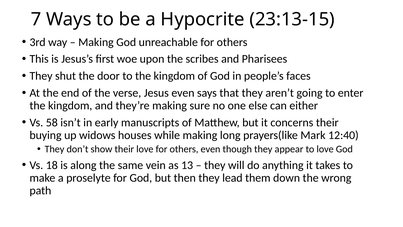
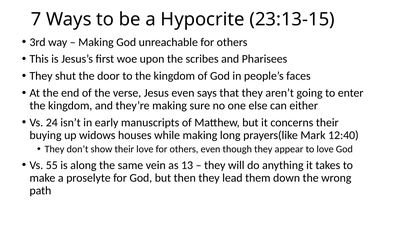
58: 58 -> 24 (52, 122)
18: 18 -> 55 (52, 165)
